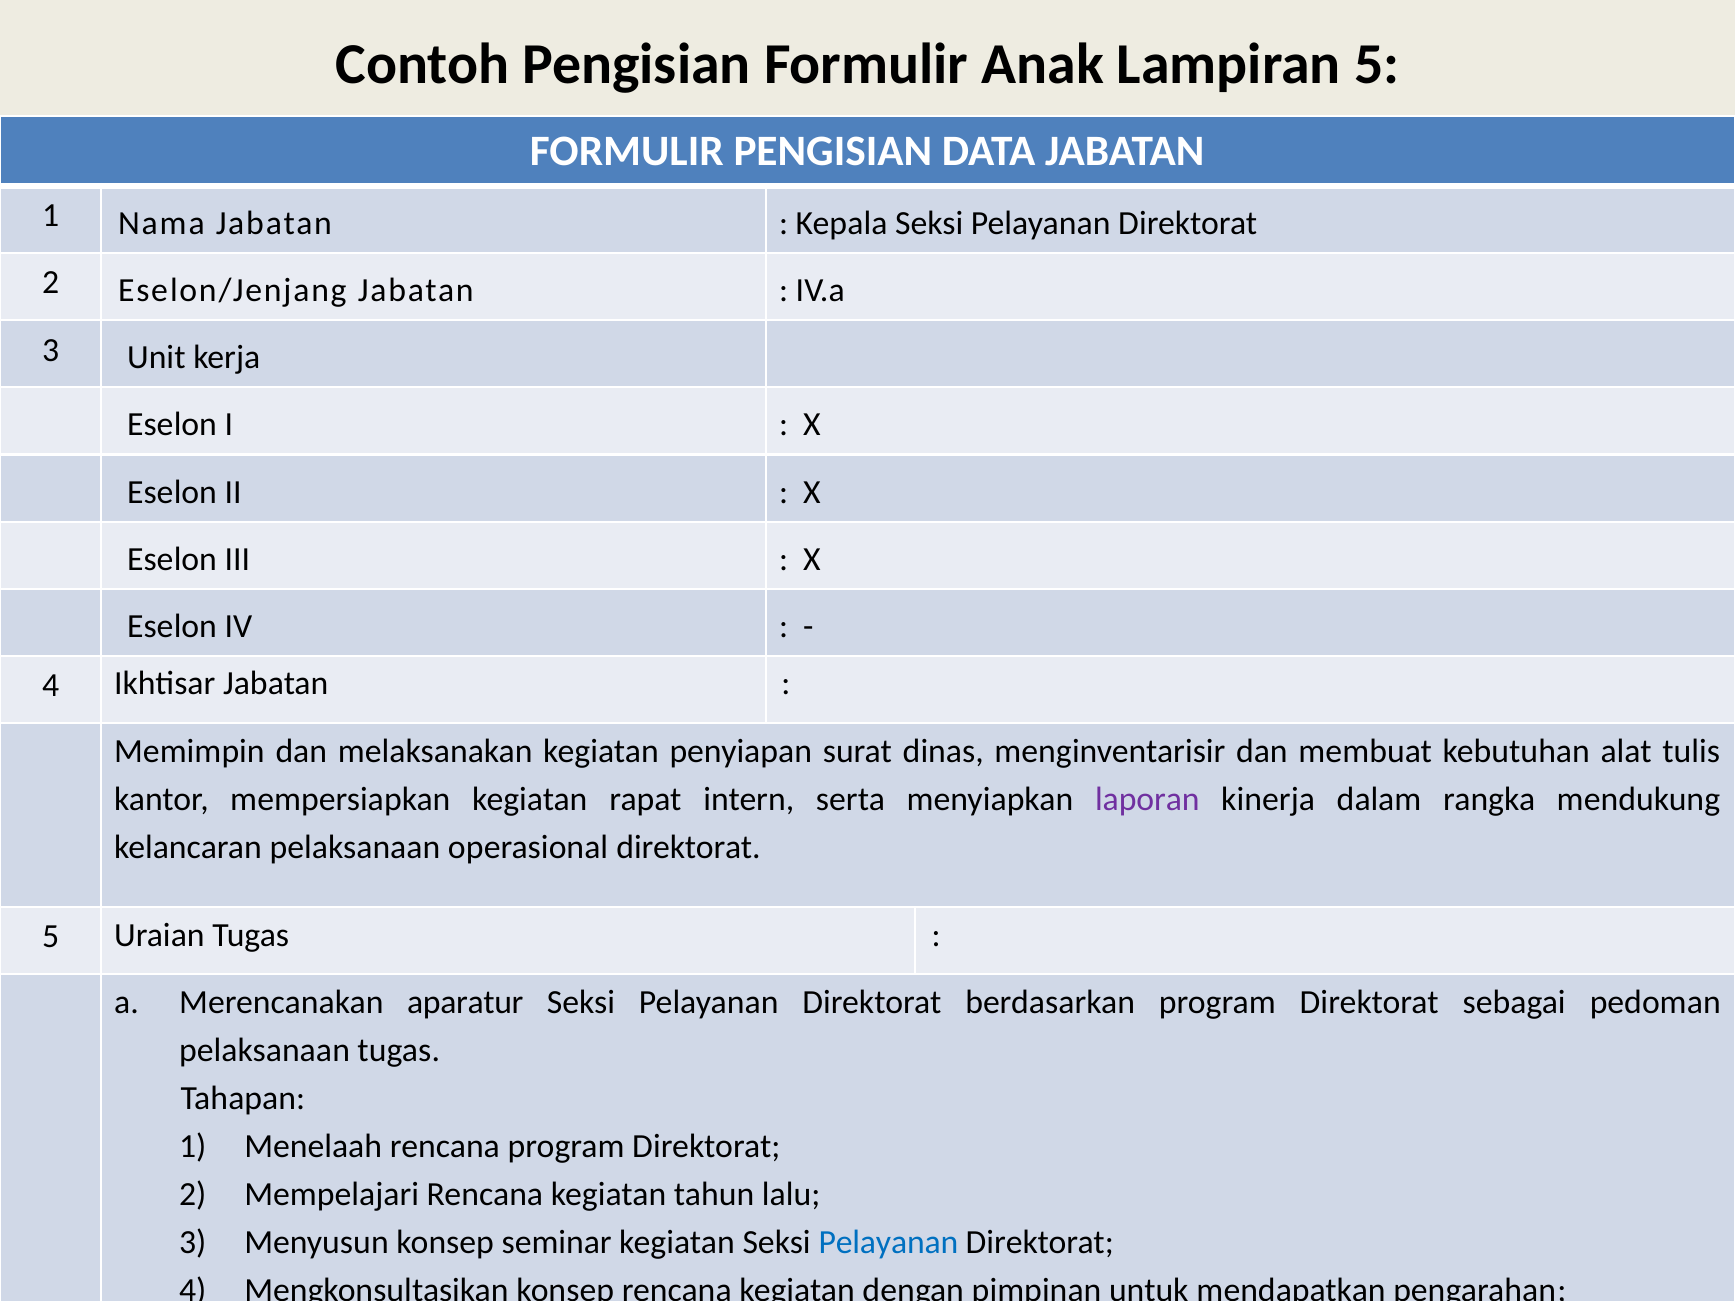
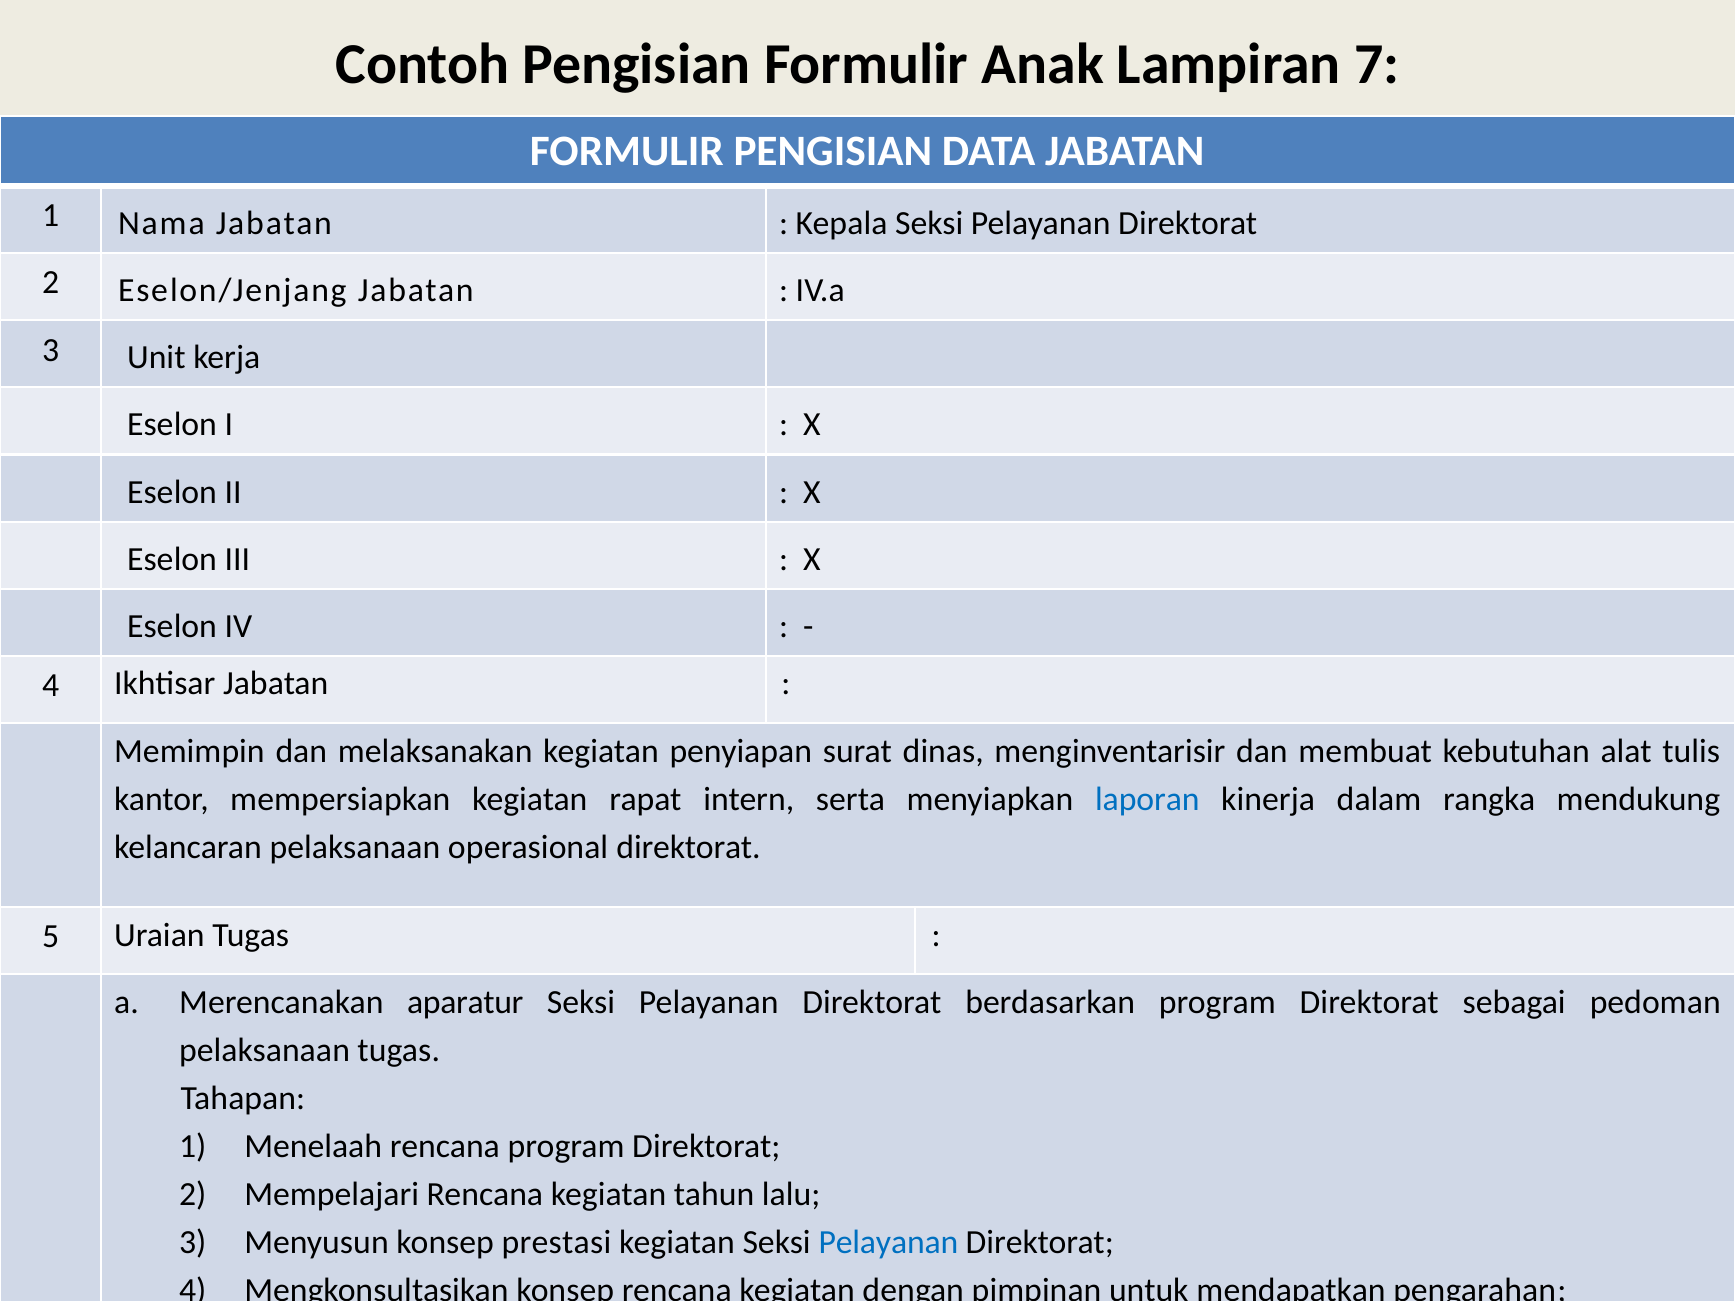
Lampiran 5: 5 -> 7 (1377, 65)
laporan colour: purple -> blue (1147, 799)
seminar: seminar -> prestasi (557, 1242)
